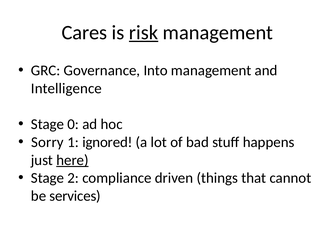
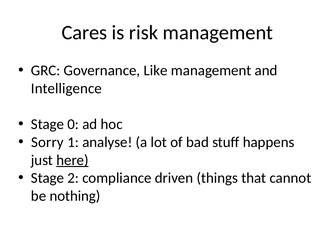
risk underline: present -> none (144, 32)
Into: Into -> Like (156, 70)
ignored: ignored -> analyse (107, 142)
services: services -> nothing (75, 195)
